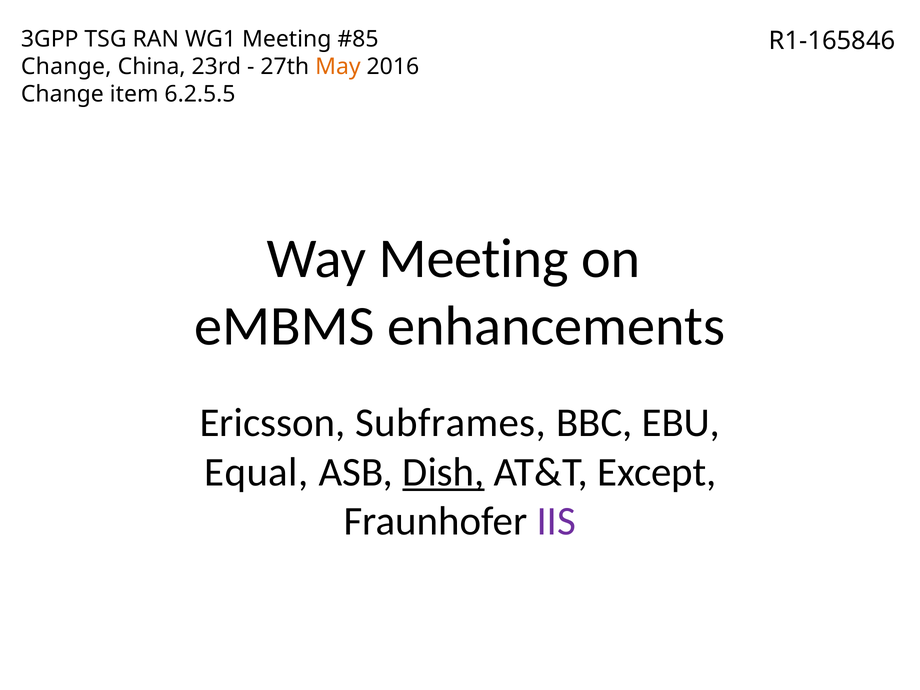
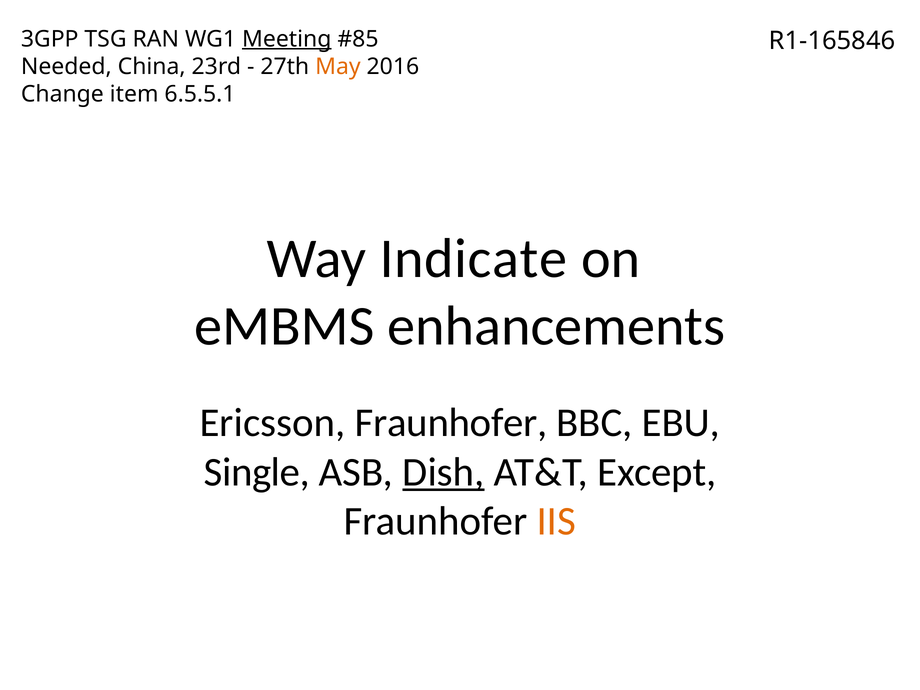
Meeting underline: none -> present (287, 39)
Change: Change -> Needed (66, 67)
6.2.5.5: 6.2.5.5 -> 6.5.5.1 (200, 94)
Way Meeting: Meeting -> Indicate (473, 258)
Ericsson Subframes: Subframes -> Fraunhofer (451, 423)
Equal: Equal -> Single (257, 472)
IIS colour: purple -> orange (556, 521)
